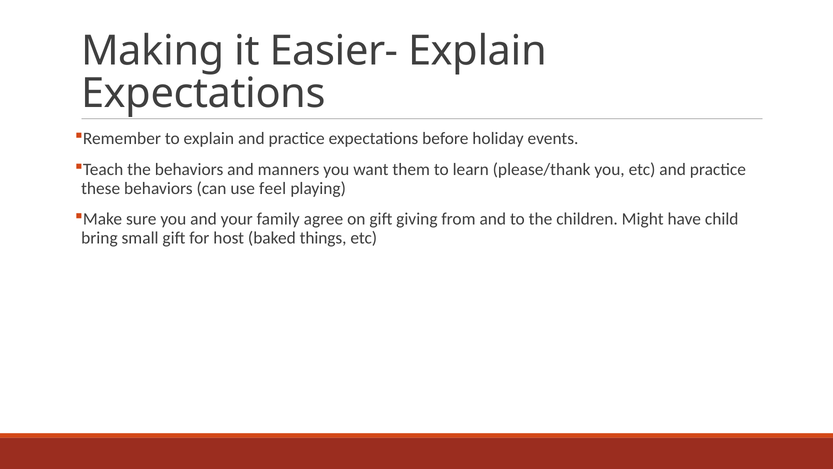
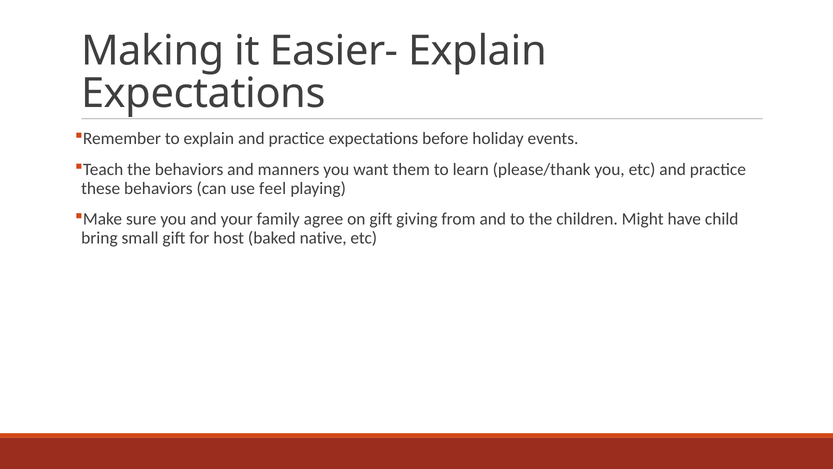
things: things -> native (323, 238)
